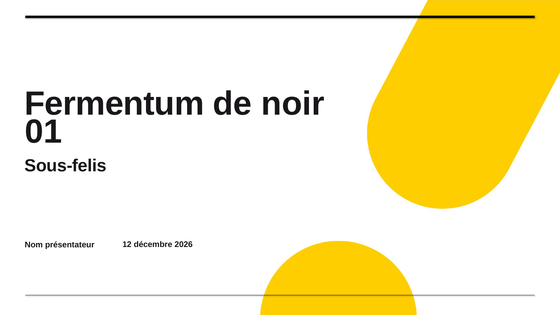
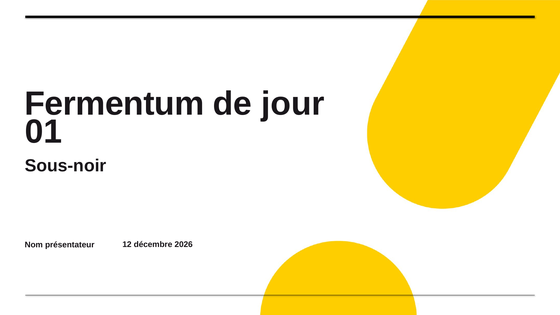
noir: noir -> jour (293, 104)
Sous-felis: Sous-felis -> Sous-noir (66, 166)
